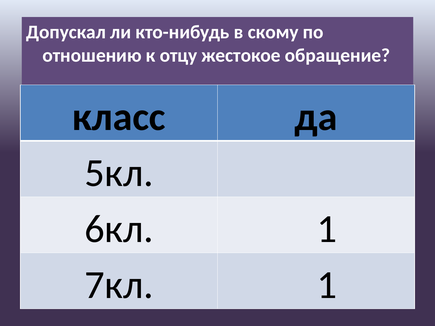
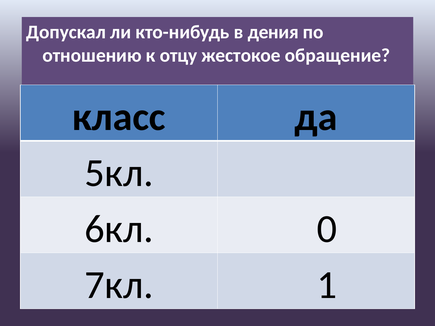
скому: скому -> дения (273, 32)
6кл 1: 1 -> 0 (327, 229)
